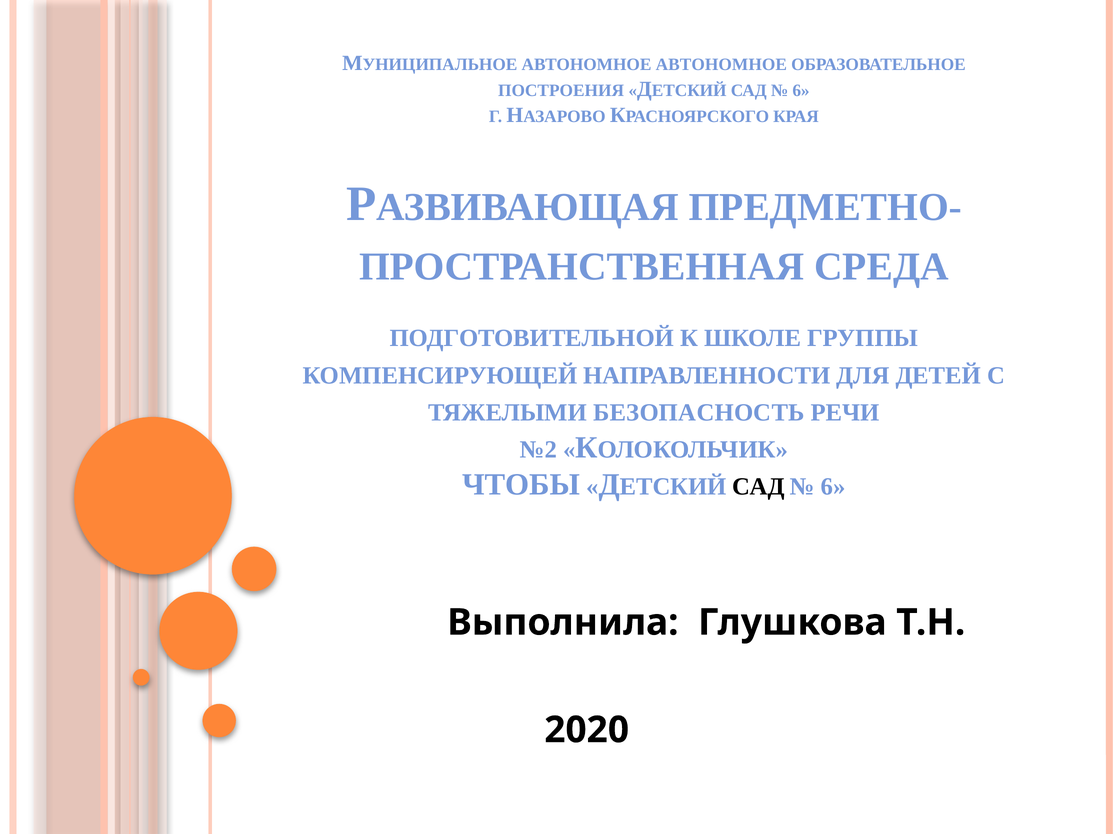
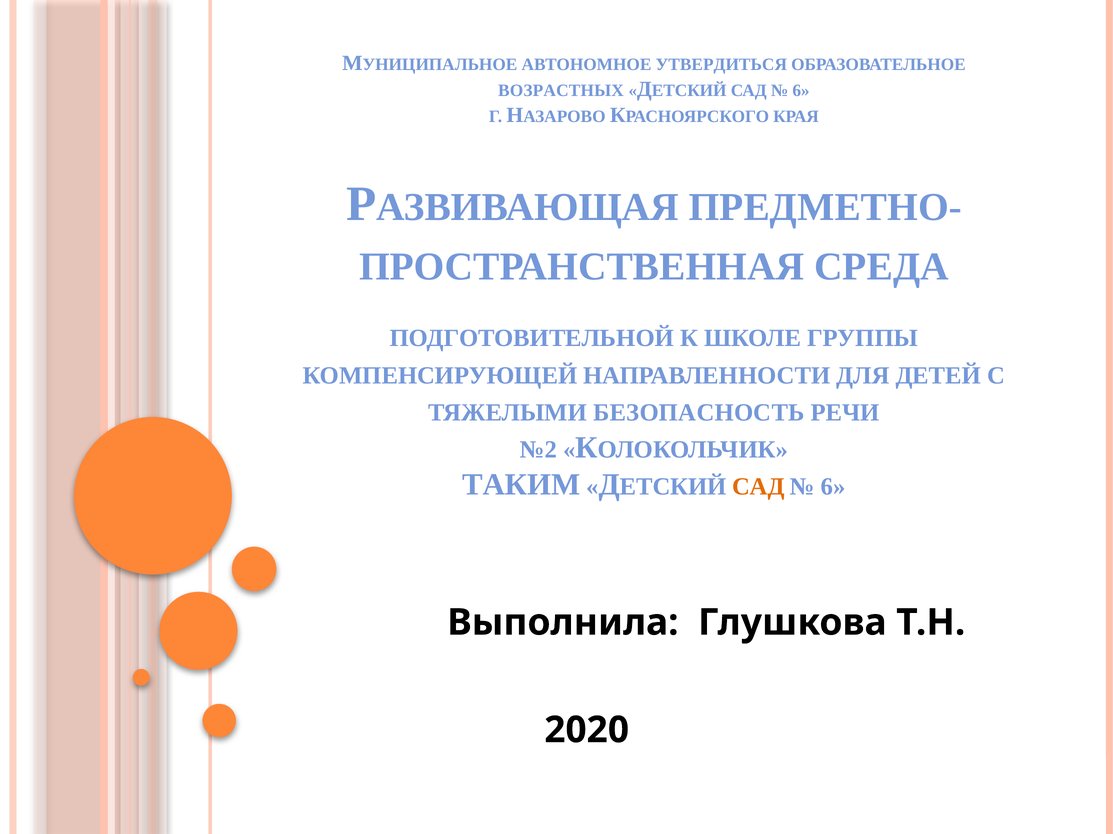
АВТОНОМНОЕ АВТОНОМНОЕ: АВТОНОМНОЕ -> УТВЕРДИТЬСЯ (721, 65)
ПОСТРОЕНИЯ: ПОСТРОЕНИЯ -> ВОЗРАСТНЫХ (561, 91)
ЧТОБЫ: ЧТОБЫ -> ТАКИМ (521, 485)
САД colour: black -> orange (758, 487)
